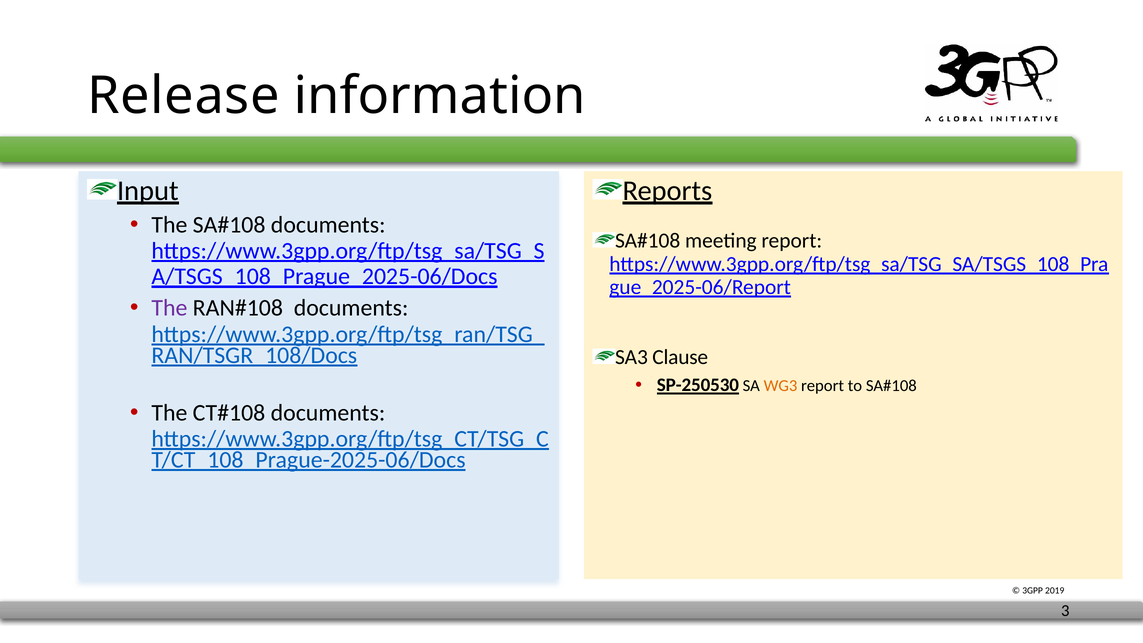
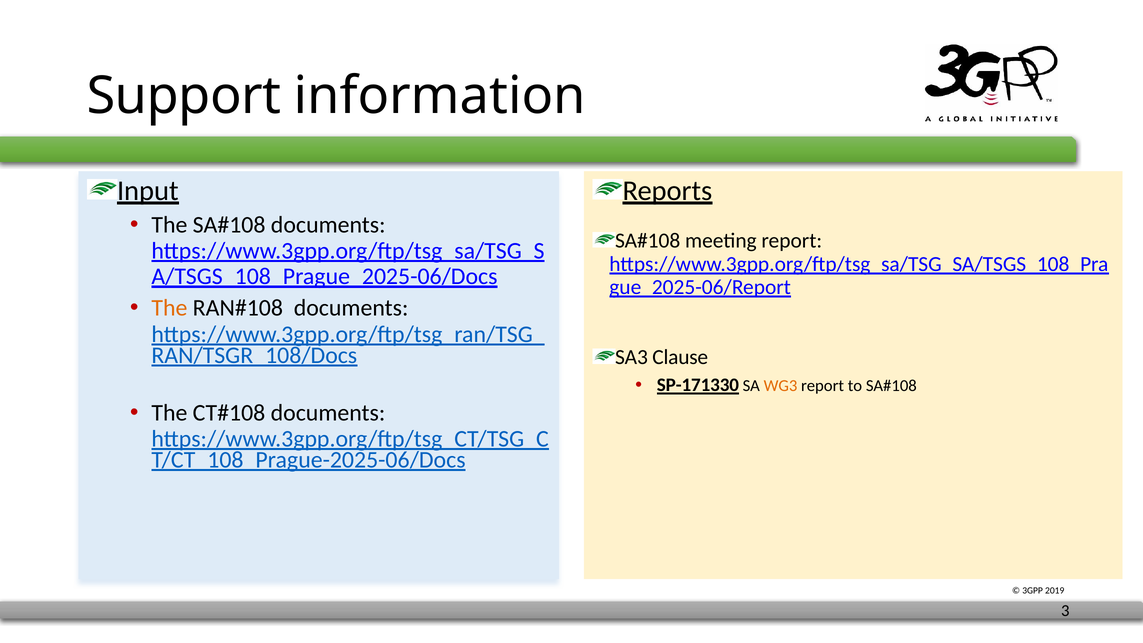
Release: Release -> Support (184, 96)
The colour: purple -> orange (169, 308)
SP-250530: SP-250530 -> SP-171330 (698, 385)
